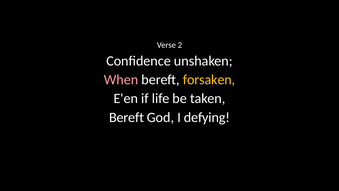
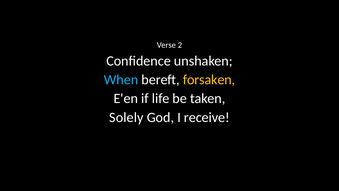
When colour: pink -> light blue (121, 80)
Bereft: Bereft -> Solely (126, 117)
defying: defying -> receive (207, 117)
